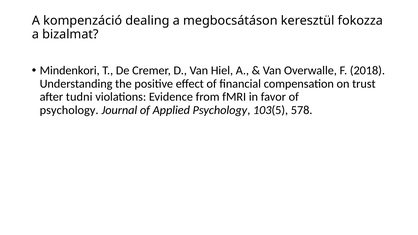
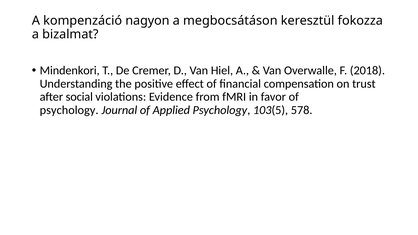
dealing: dealing -> nagyon (147, 21)
tudni: tudni -> social (79, 97)
